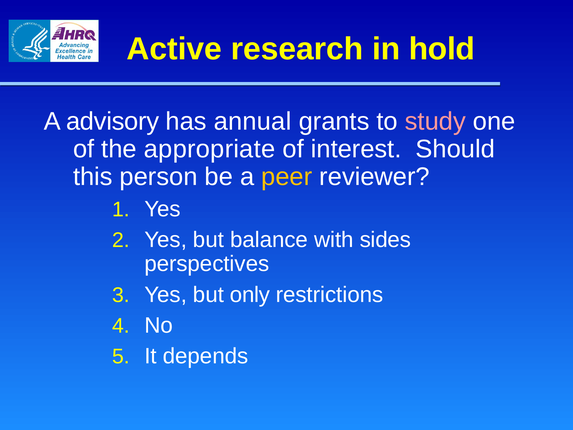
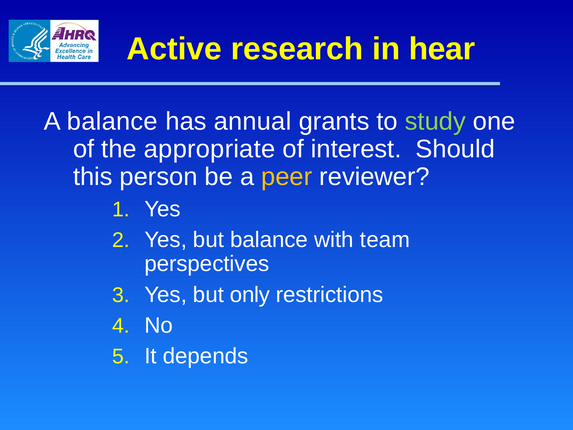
hold: hold -> hear (442, 49)
A advisory: advisory -> balance (112, 121)
study colour: pink -> light green (435, 121)
sides: sides -> team (385, 240)
